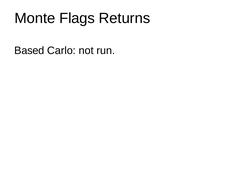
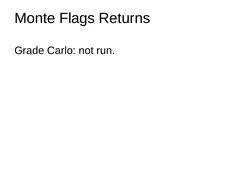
Based: Based -> Grade (29, 51)
